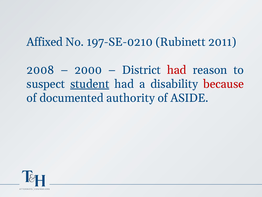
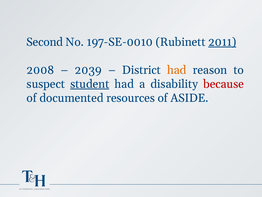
Affixed: Affixed -> Second (45, 42)
197-SE-0210: 197-SE-0210 -> 197-SE-0010 (120, 42)
2011 underline: none -> present (222, 42)
2000: 2000 -> 2039 (88, 70)
had colour: red -> orange (177, 70)
authority: authority -> resources (131, 98)
